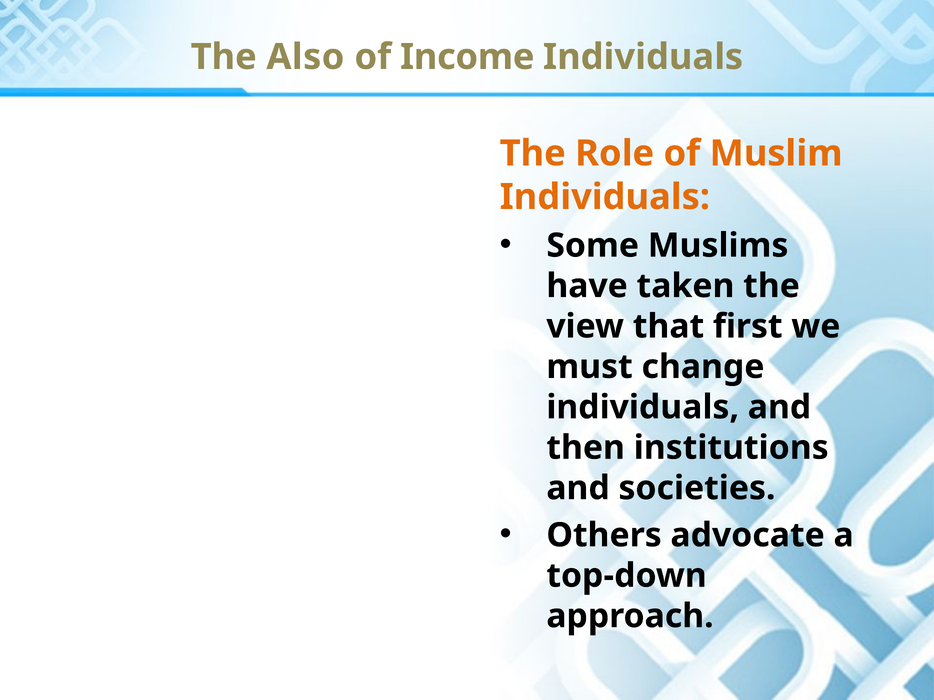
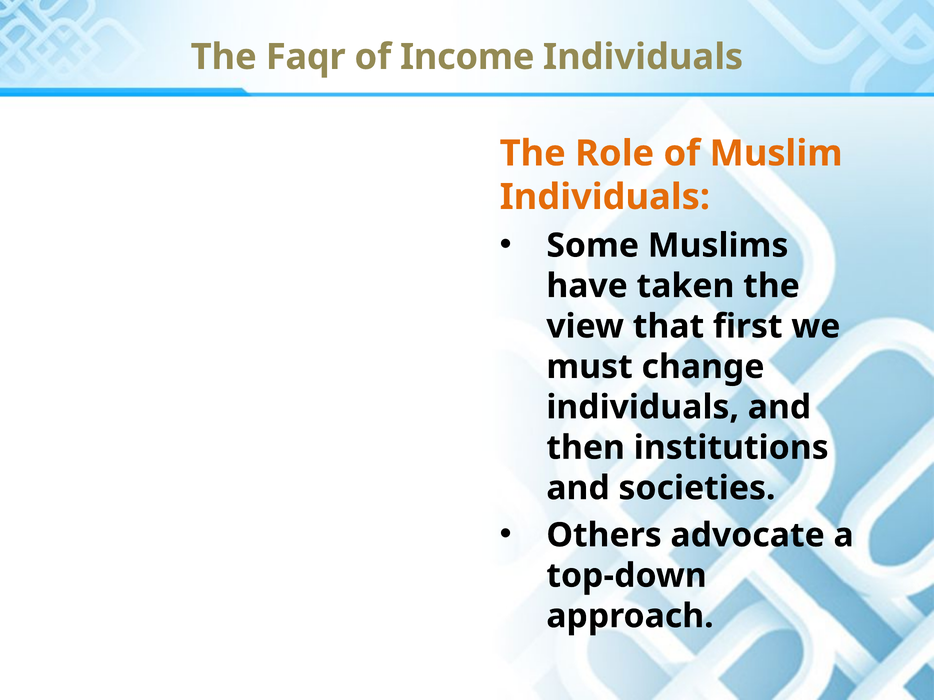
Also: Also -> Faqr (306, 57)
